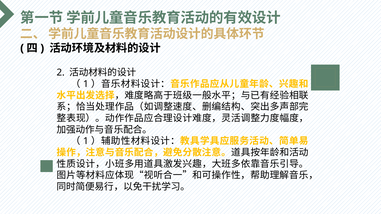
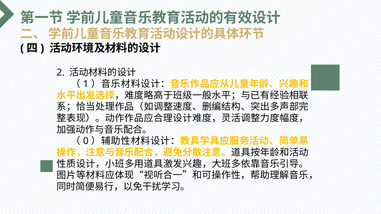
1: 1 -> 0 (86, 141)
